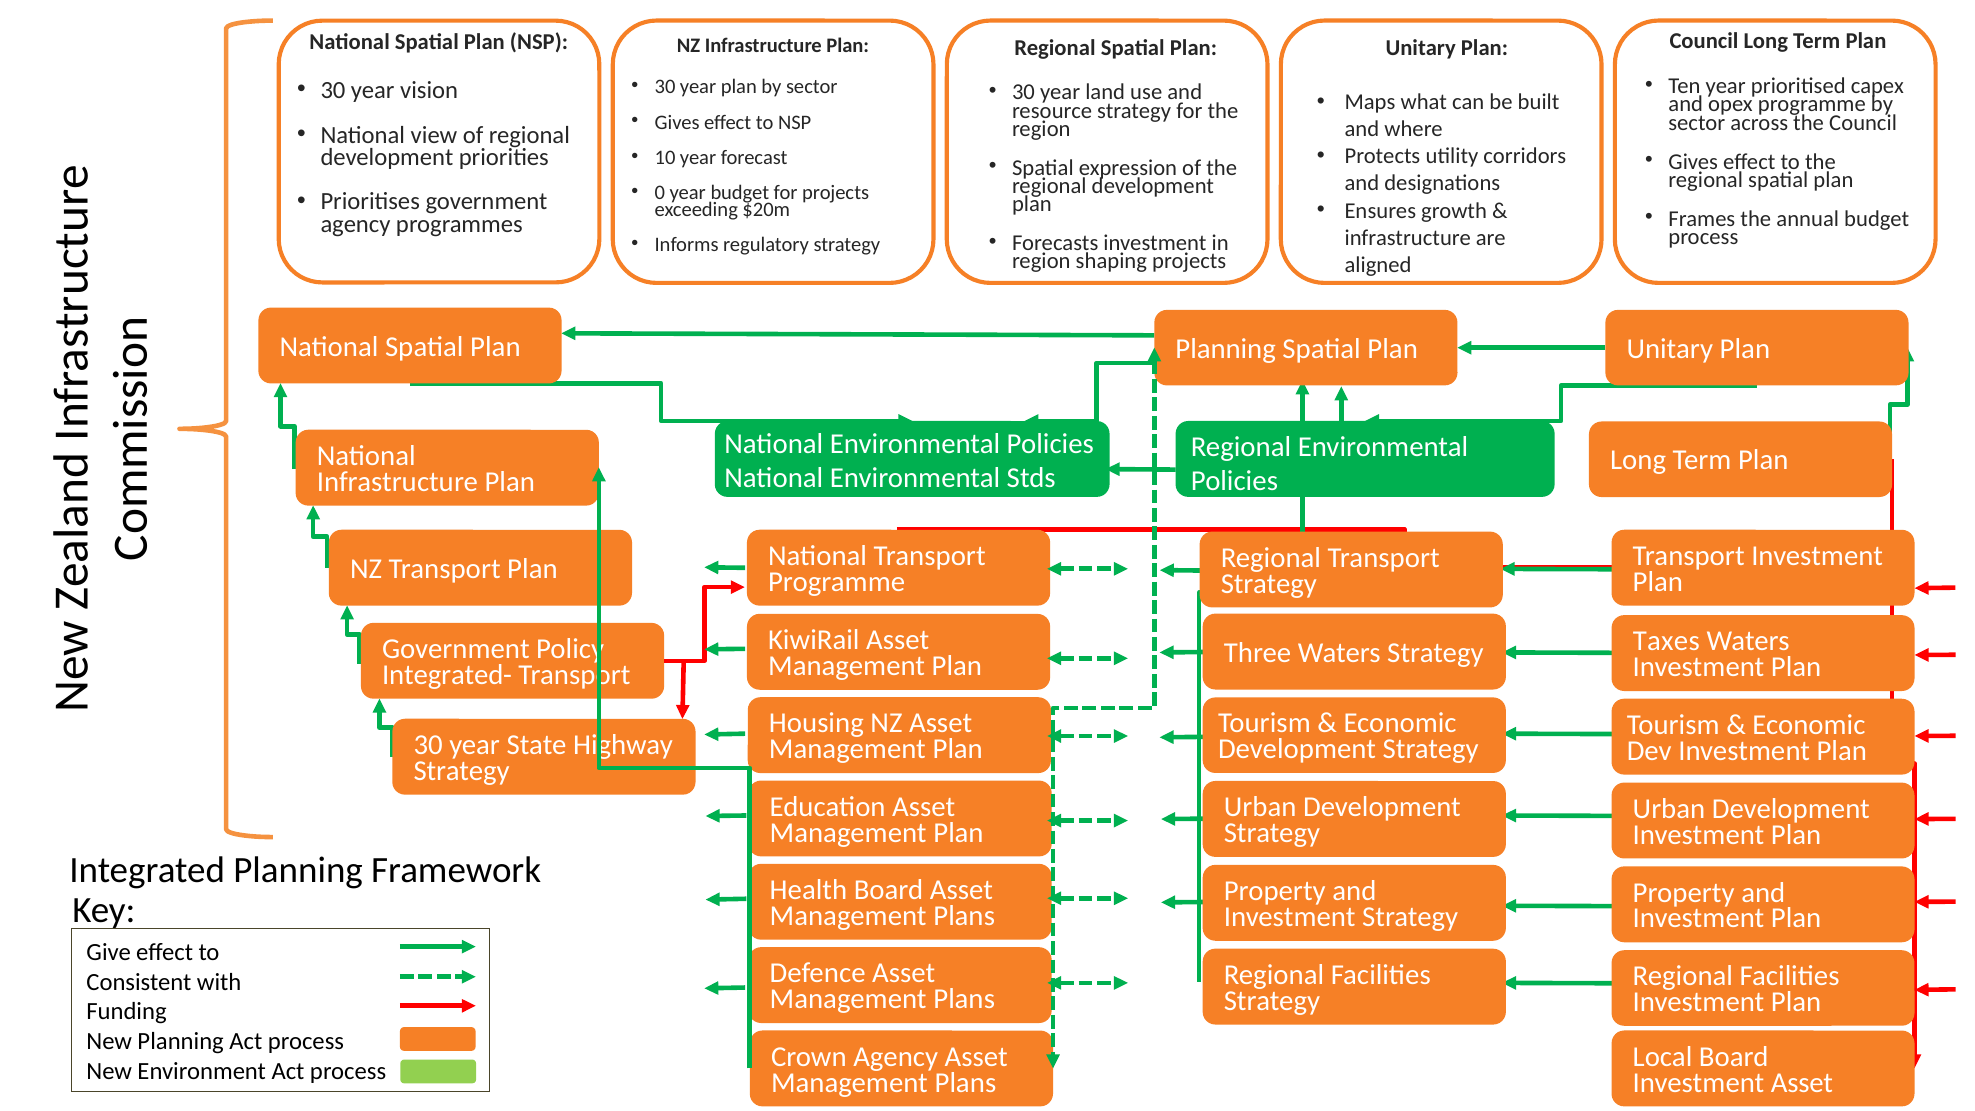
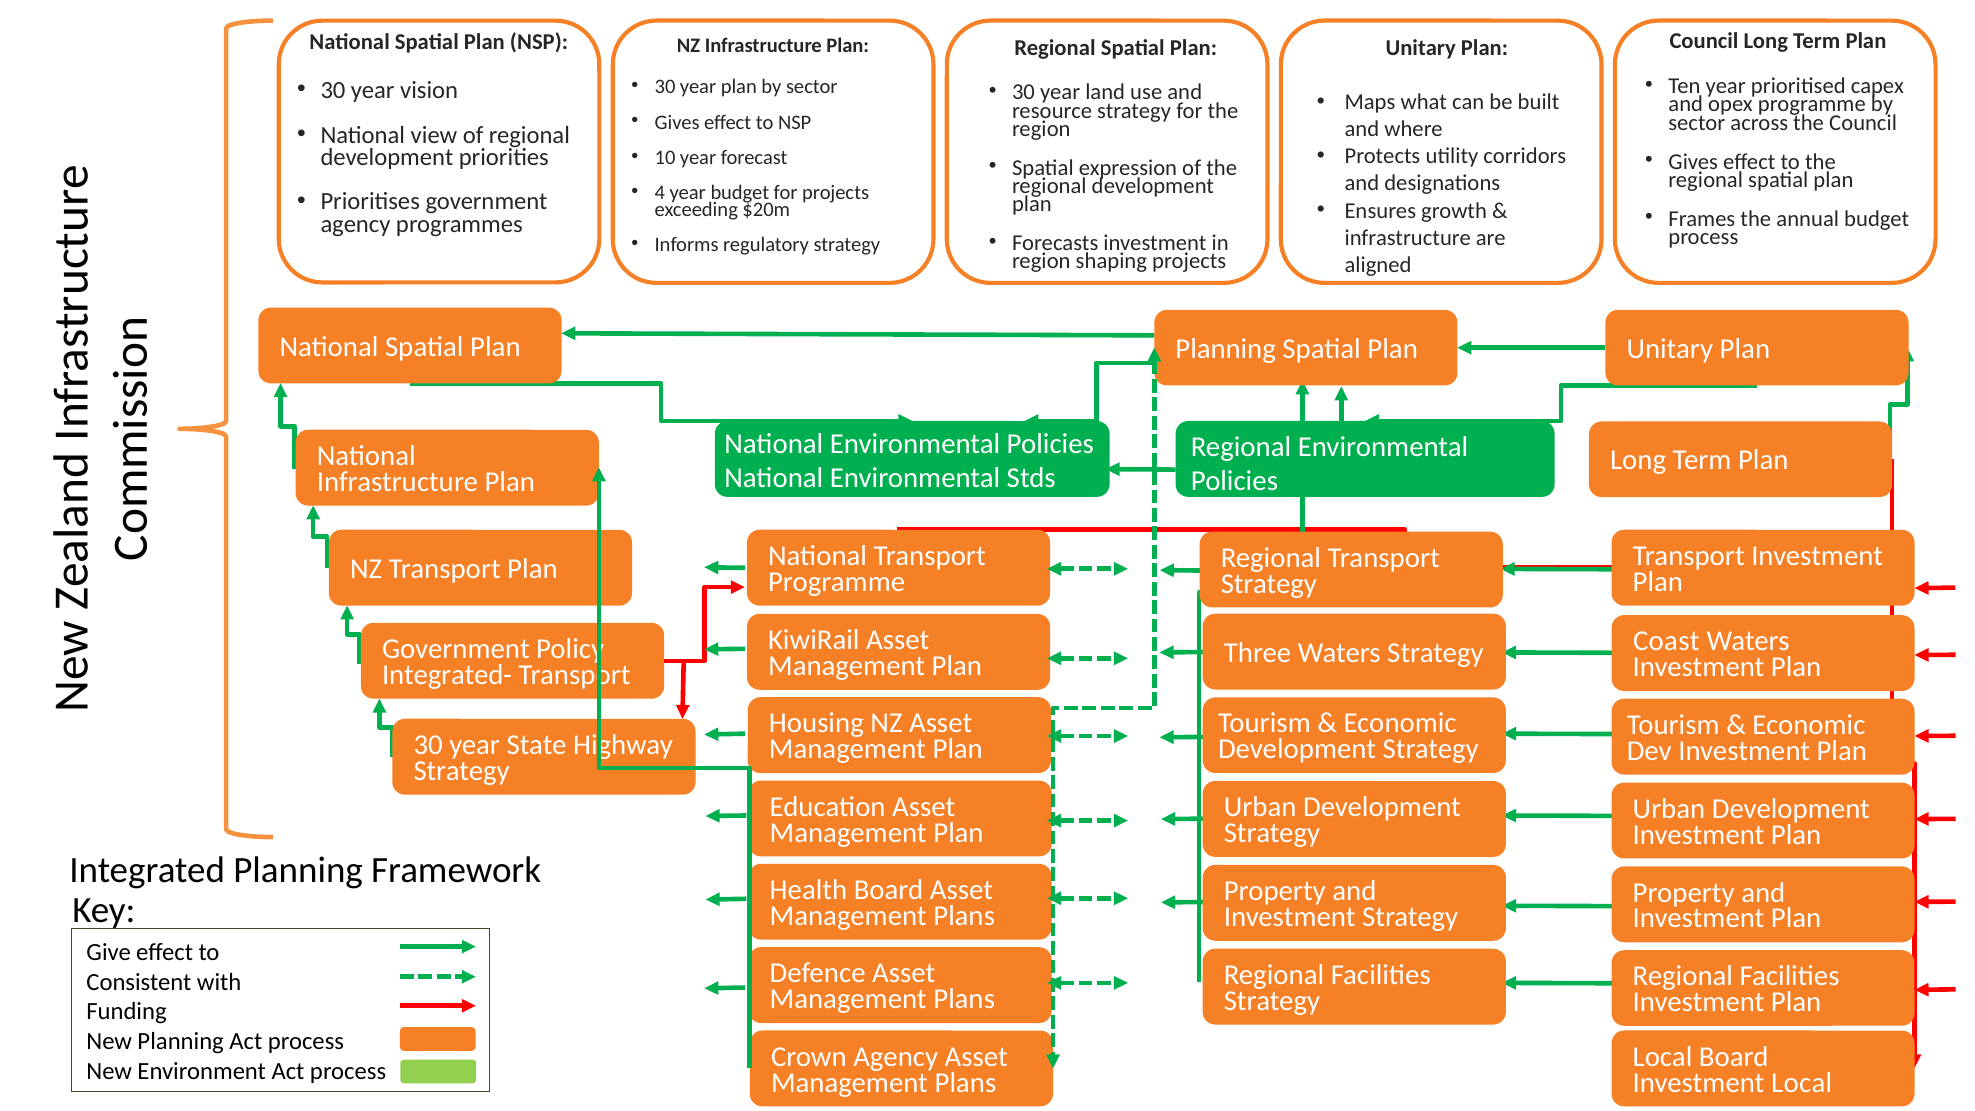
0: 0 -> 4 (660, 193)
Taxes: Taxes -> Coast (1666, 641)
Investment Asset: Asset -> Local (1802, 1083)
